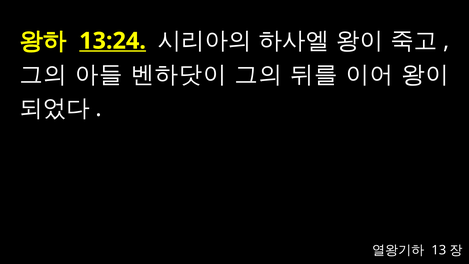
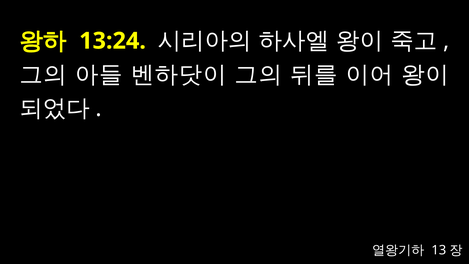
13:24 underline: present -> none (113, 41)
